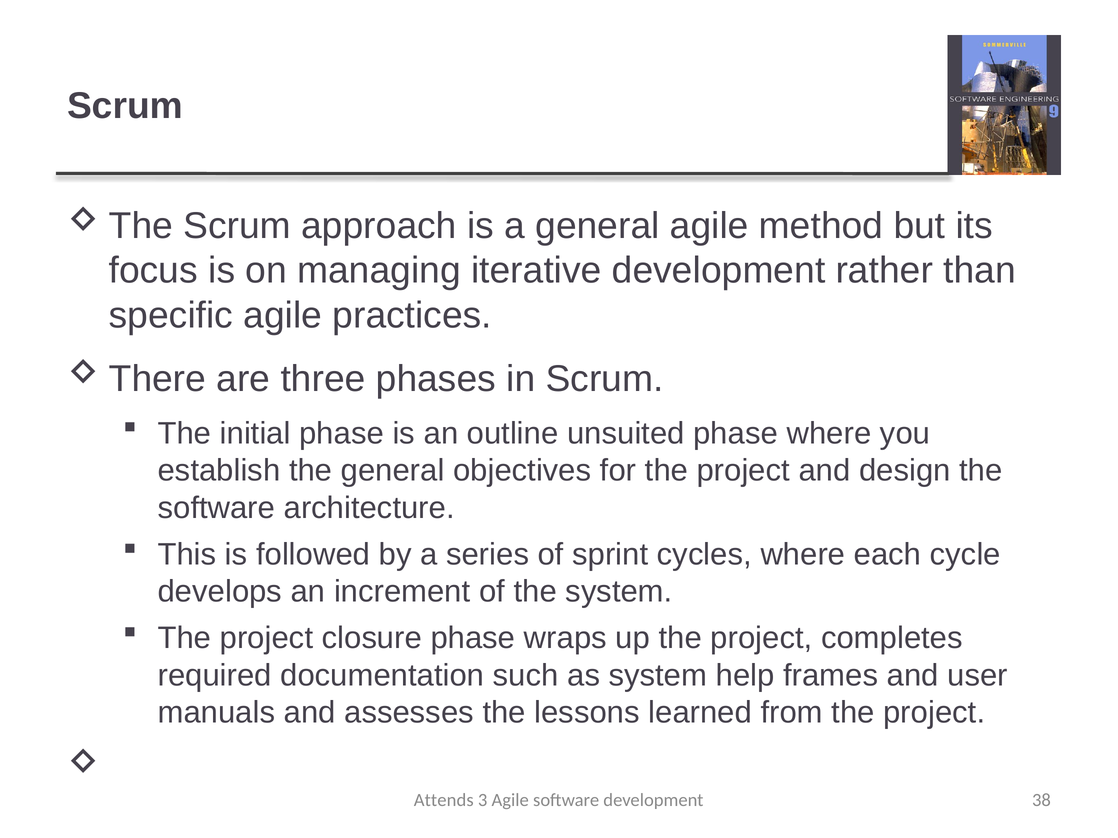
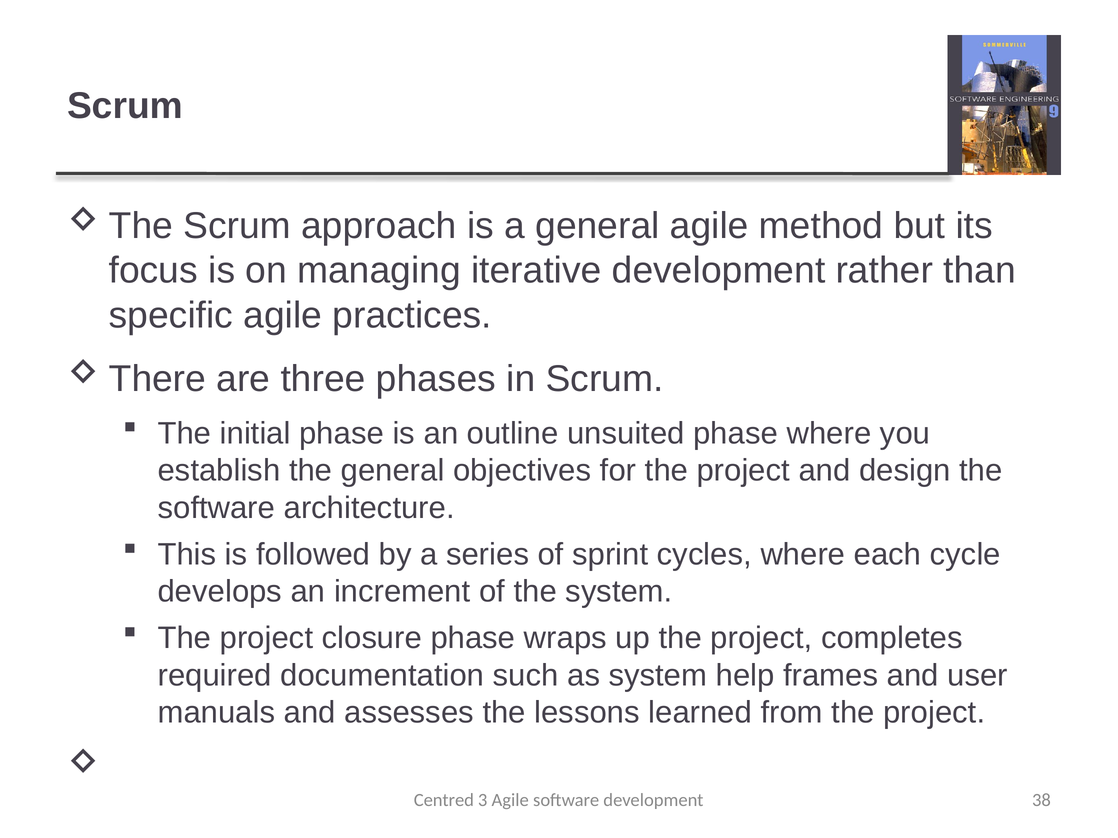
Attends: Attends -> Centred (444, 801)
